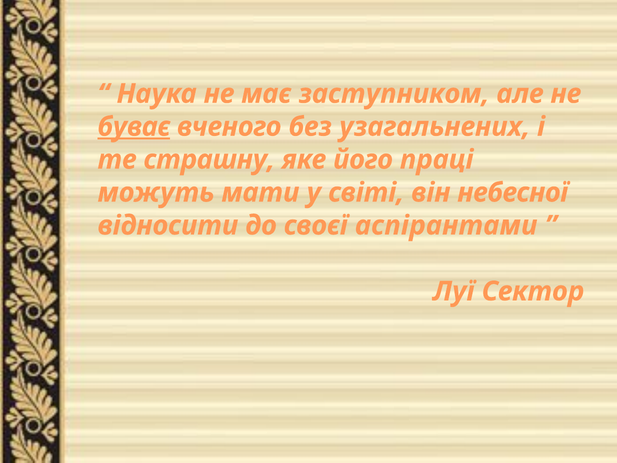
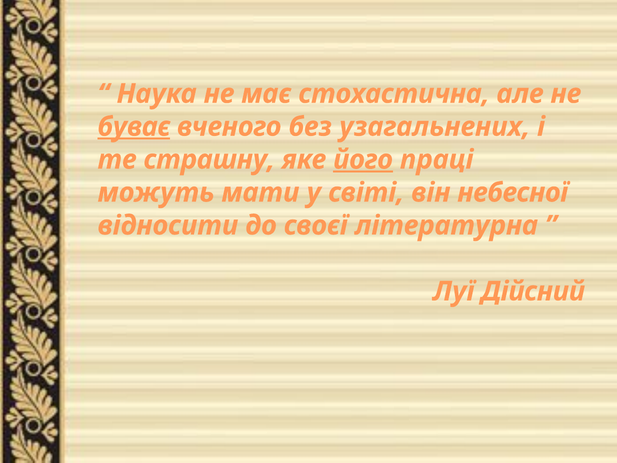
заступником: заступником -> стохастична (394, 94)
його underline: none -> present (363, 160)
аспірантами: аспірантами -> літературна (446, 225)
Сектор: Сектор -> Дійсний (533, 291)
